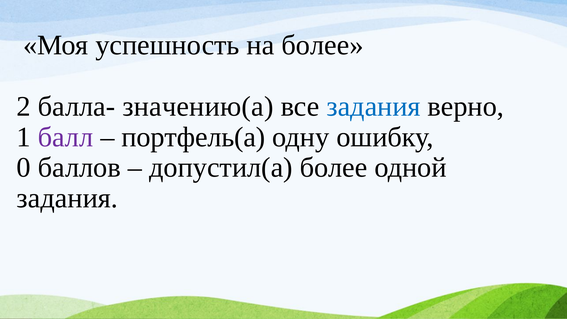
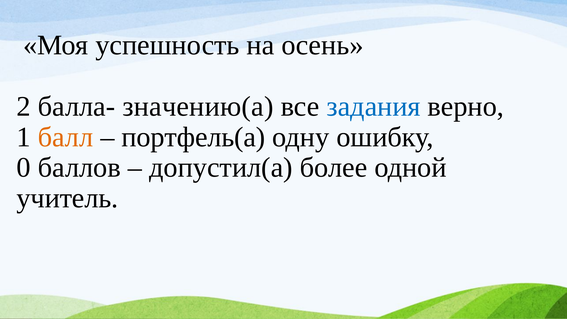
на более: более -> осень (322, 45)
балл colour: purple -> orange (66, 137)
задания: задания -> учитель (67, 198)
